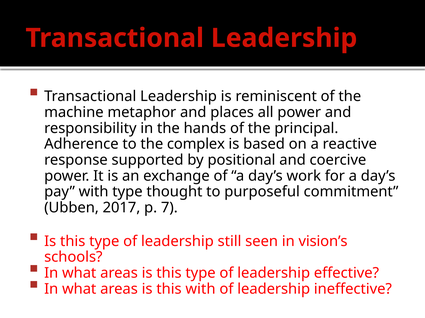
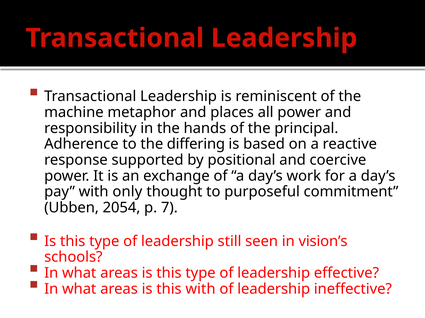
complex: complex -> differing (196, 144)
with type: type -> only (127, 192)
2017: 2017 -> 2054 (121, 208)
